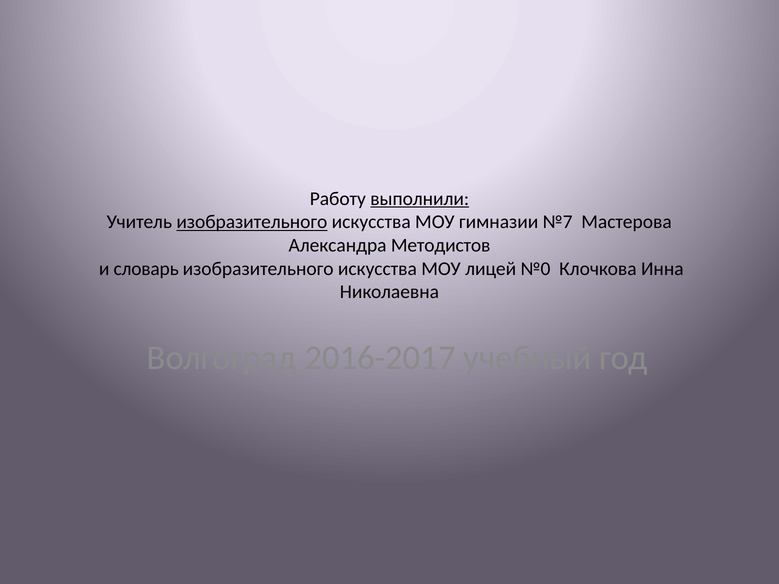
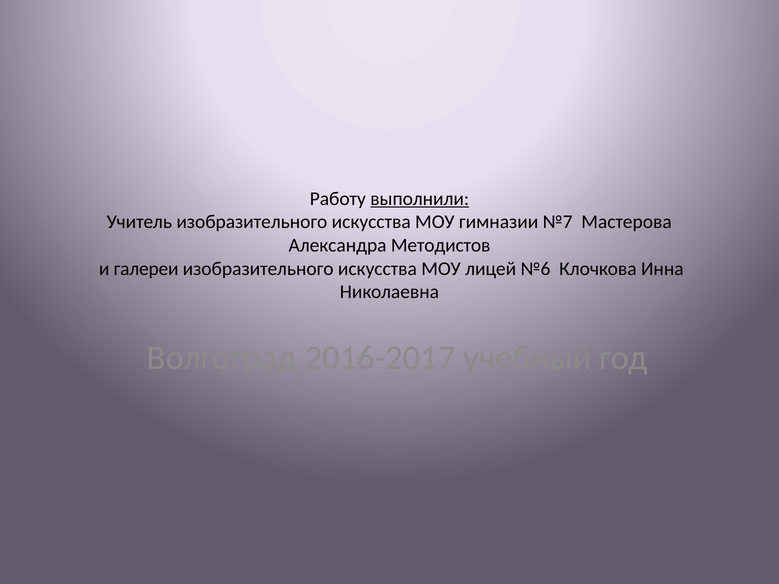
изобразительного underline: present -> none (252, 222)
словарь: словарь -> галереи (146, 269)
№0: №0 -> №6 (535, 269)
